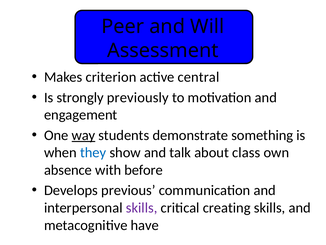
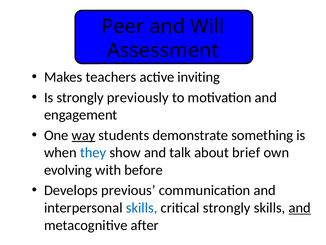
criterion: criterion -> teachers (111, 77)
central: central -> inviting (199, 77)
class: class -> brief (246, 152)
absence: absence -> evolving (68, 170)
skills colour: purple -> blue (142, 207)
critical creating: creating -> strongly (227, 207)
and underline: none -> present (300, 207)
have: have -> after (145, 225)
